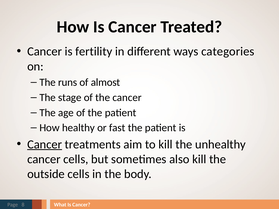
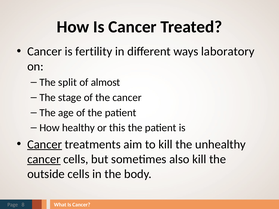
categories: categories -> laboratory (228, 52)
runs: runs -> split (68, 82)
fast: fast -> this (117, 128)
cancer underline: none -> present (44, 159)
